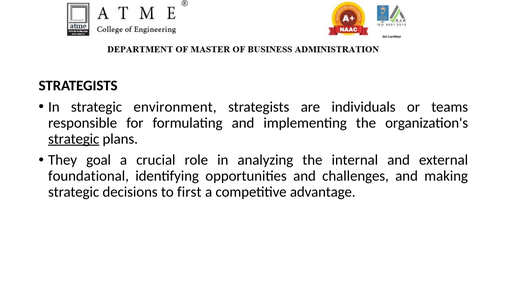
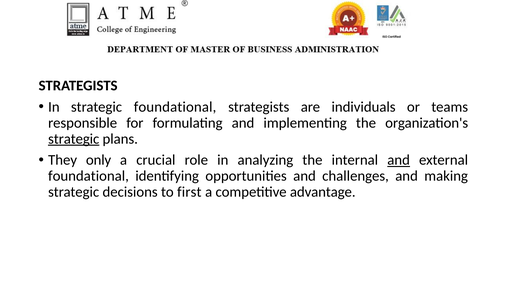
strategic environment: environment -> foundational (175, 107)
goal: goal -> only (99, 160)
and underline: none -> present (399, 160)
